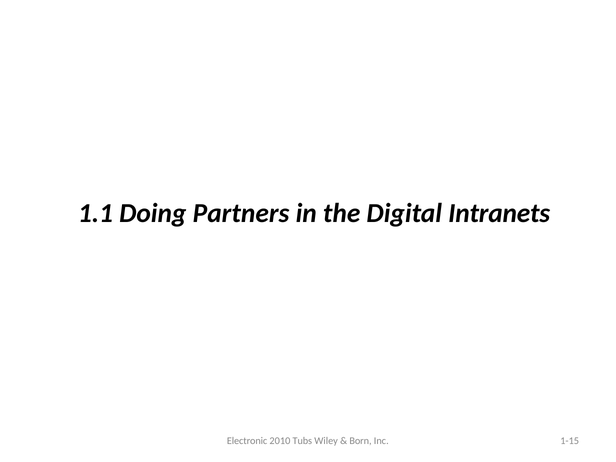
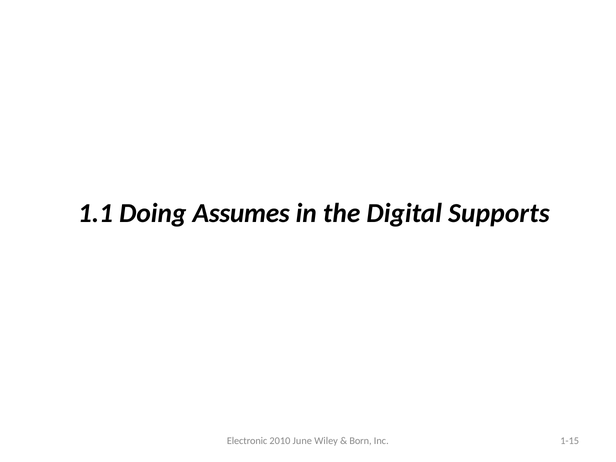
Partners: Partners -> Assumes (241, 213)
Intranets: Intranets -> Supports (499, 213)
Tubs: Tubs -> June (302, 441)
